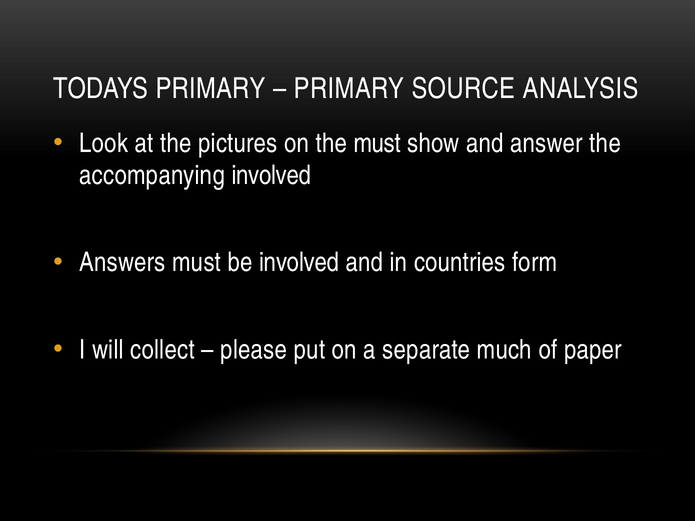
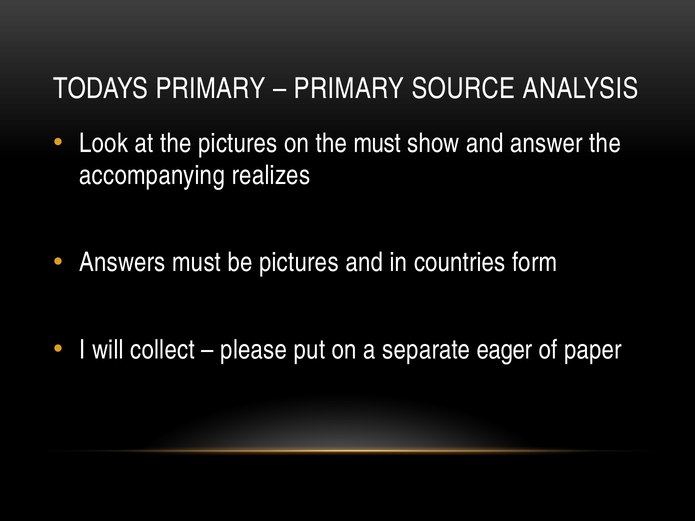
accompanying involved: involved -> realizes (271, 176)
be involved: involved -> pictures (299, 263)
much: much -> eager (504, 350)
